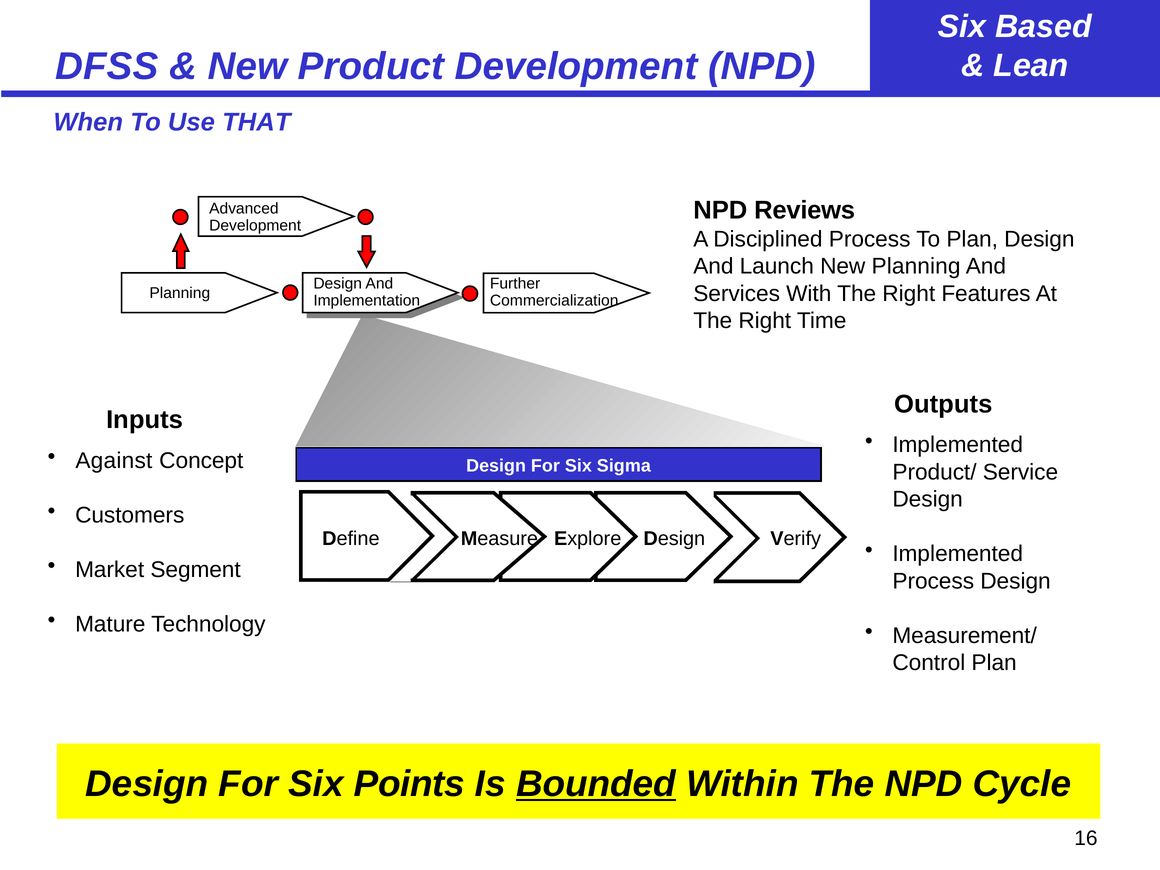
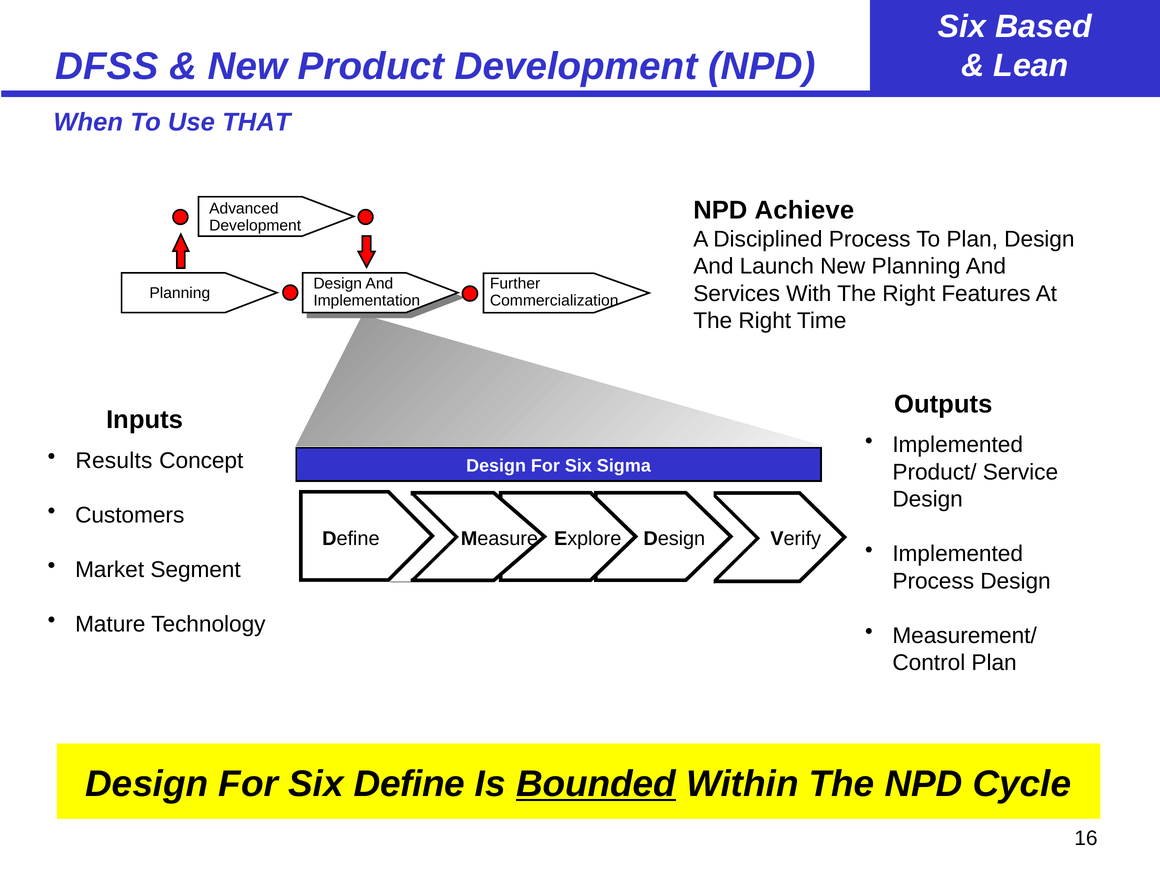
Reviews: Reviews -> Achieve (804, 210)
Against: Against -> Results (114, 461)
Six Points: Points -> Define (409, 784)
